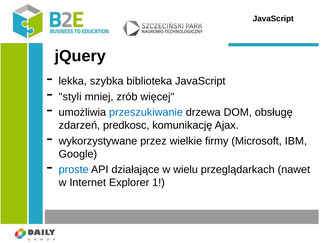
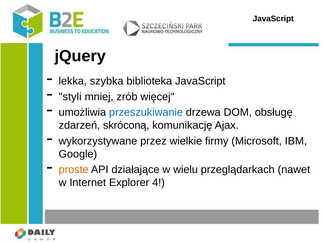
predkosc: predkosc -> skróconą (126, 125)
proste colour: blue -> orange (74, 170)
1: 1 -> 4 (159, 183)
